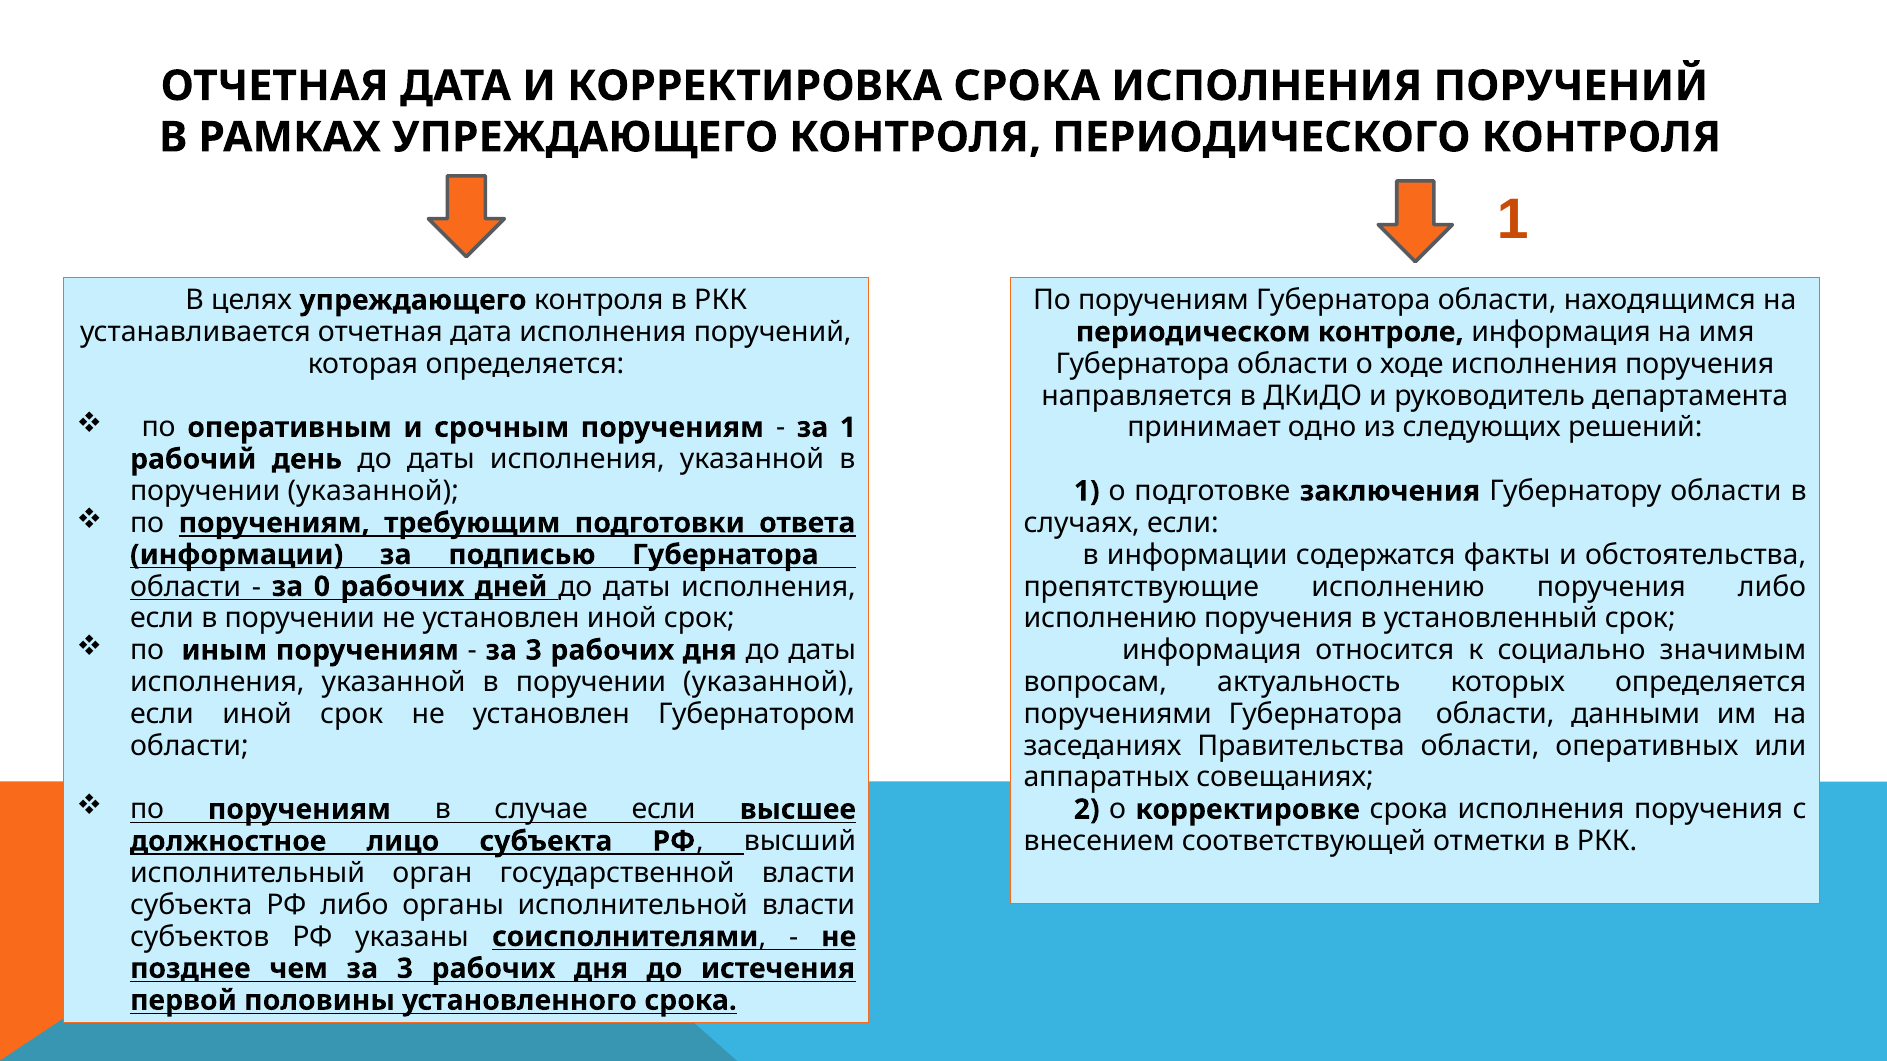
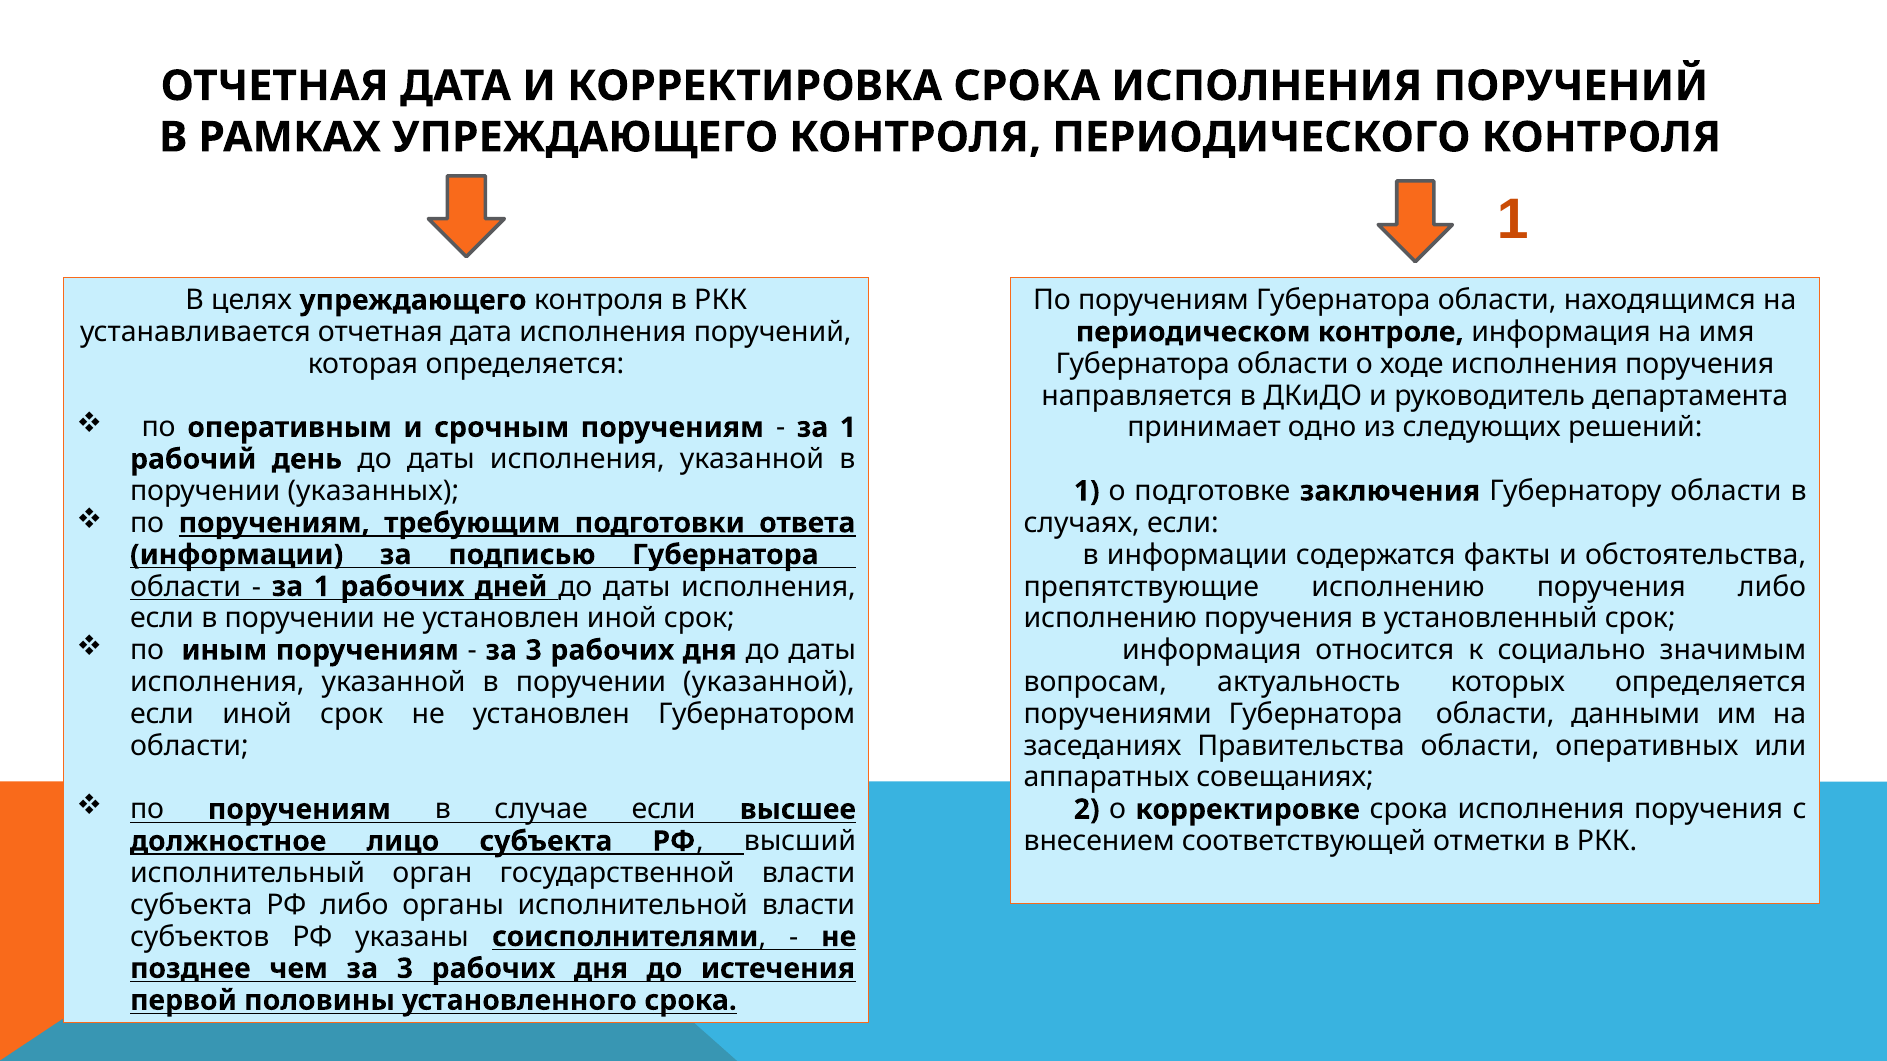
указанной: указанной -> указанных (373, 491)
0: 0 -> 1 (322, 587)
